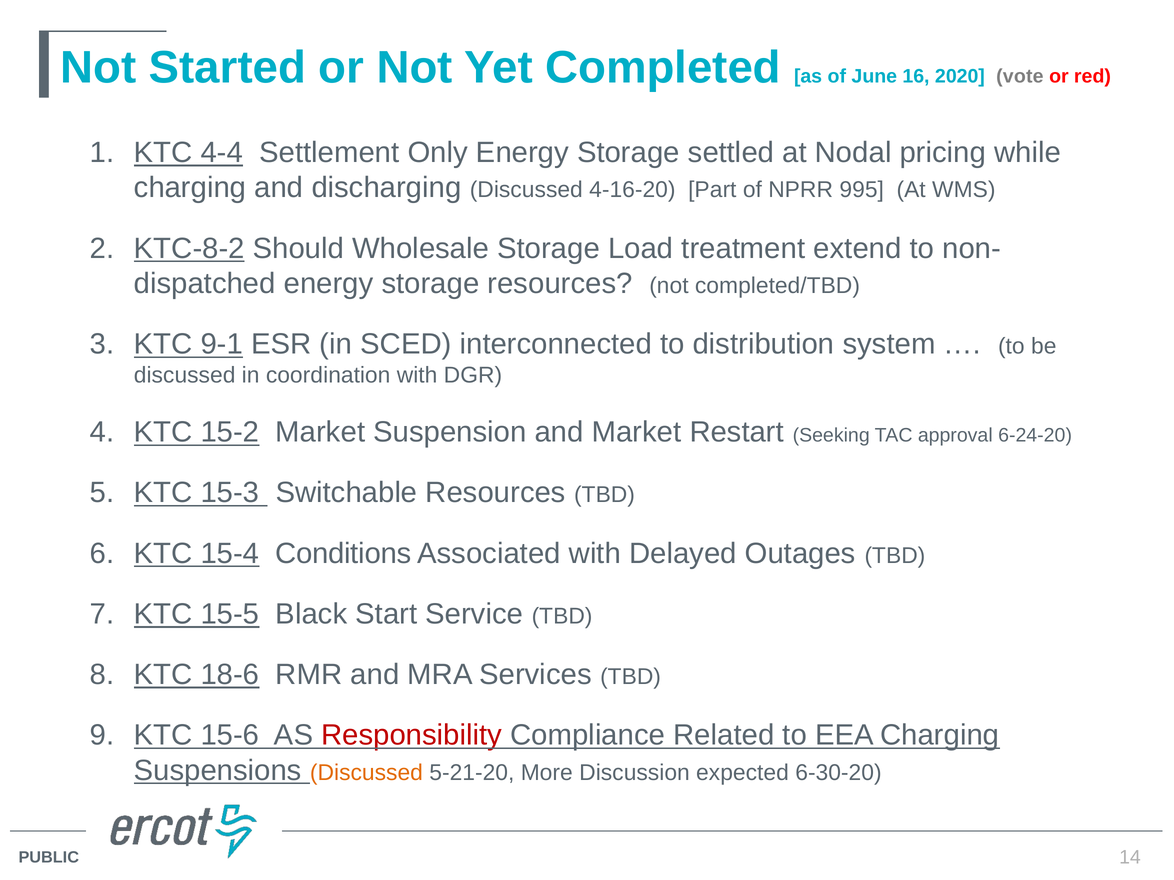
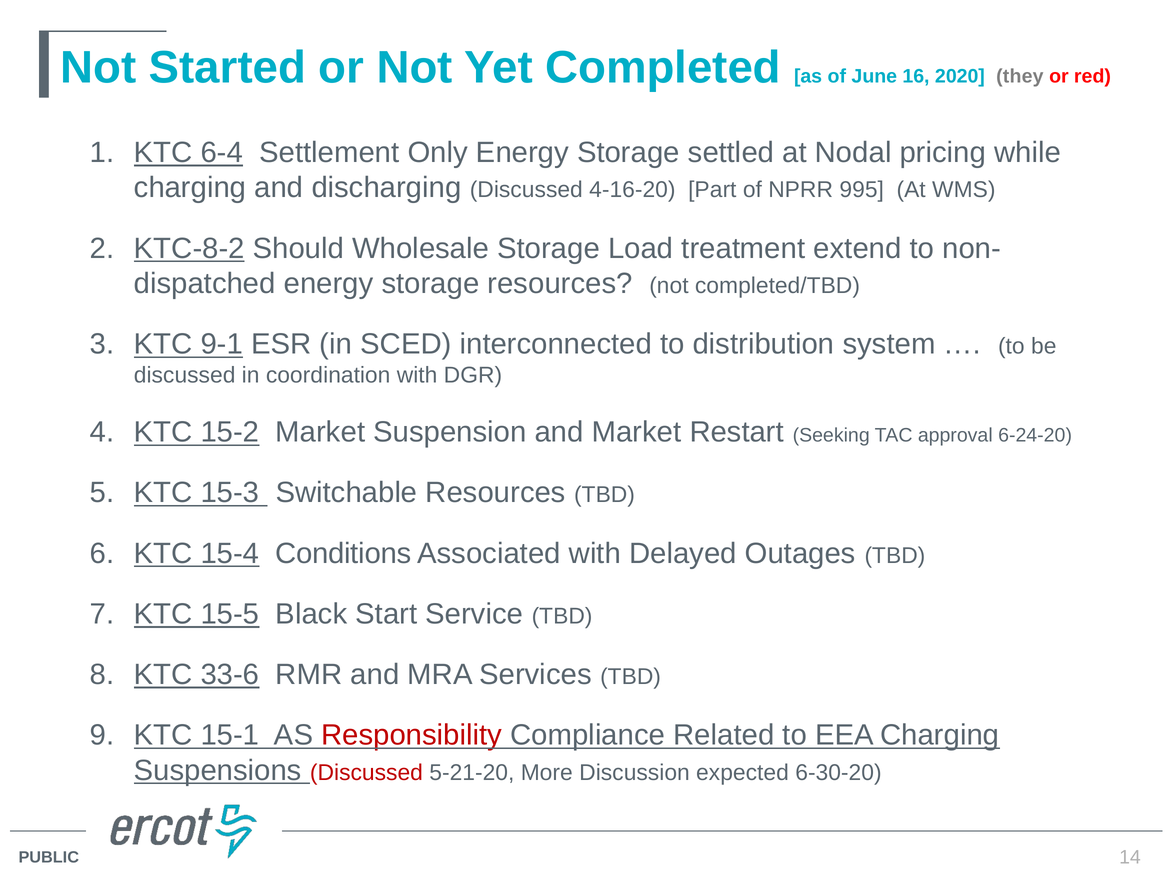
vote: vote -> they (1020, 76)
4-4: 4-4 -> 6-4 (222, 153)
18-6: 18-6 -> 33-6 (230, 675)
15-6: 15-6 -> 15-1 (230, 736)
Discussed colour: orange -> red (366, 773)
